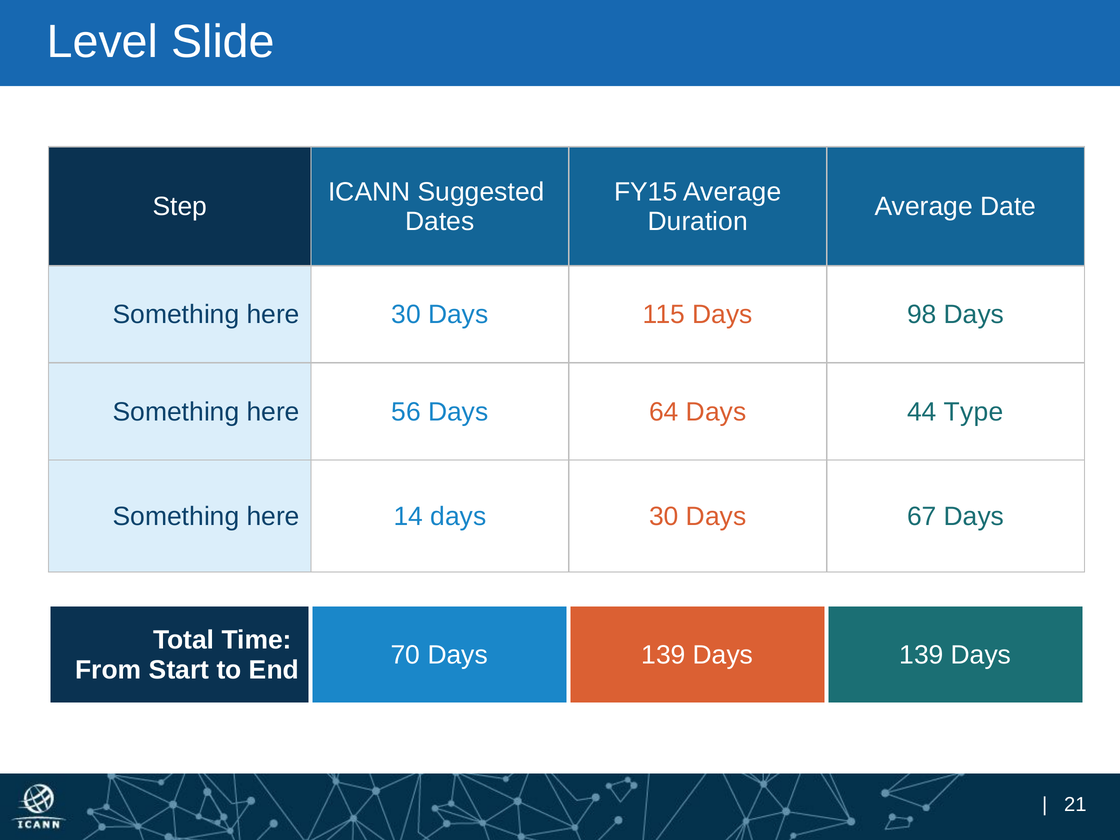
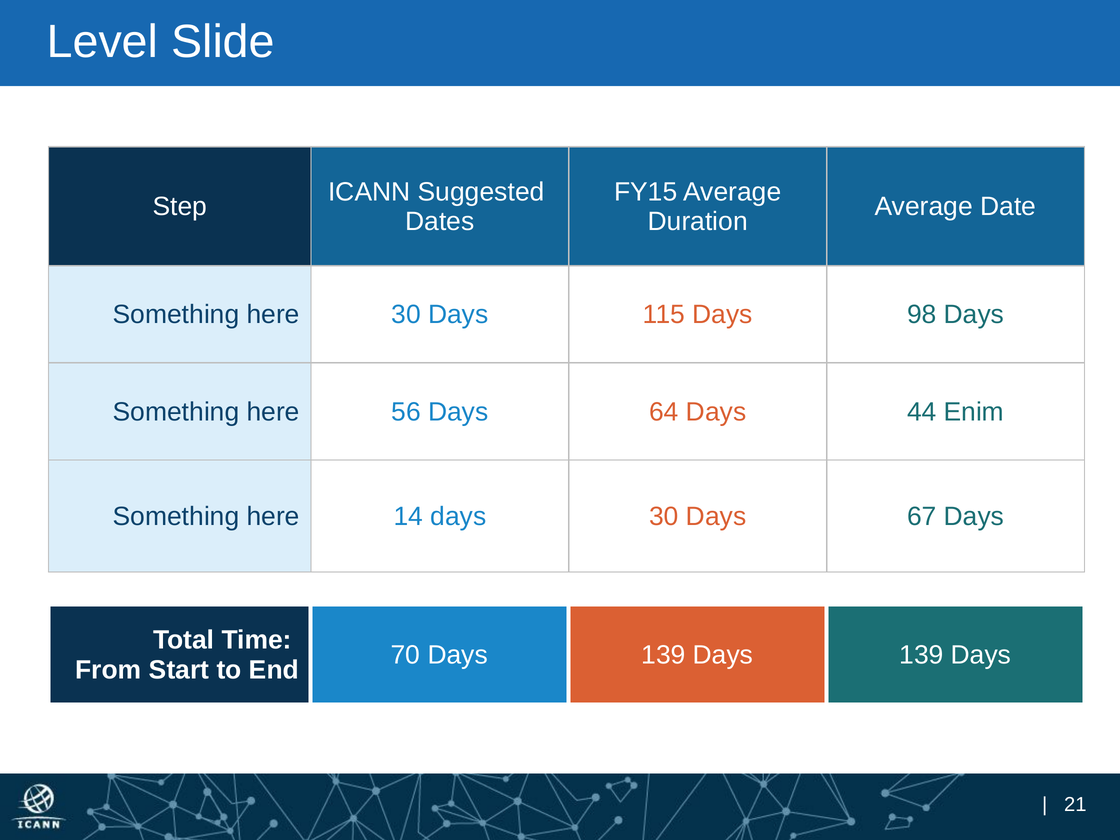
Type: Type -> Enim (974, 412)
